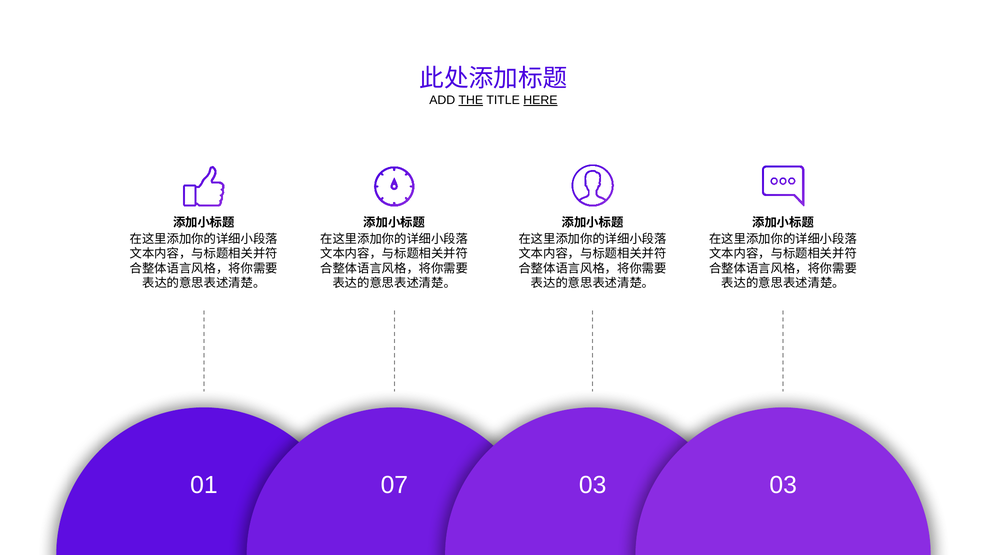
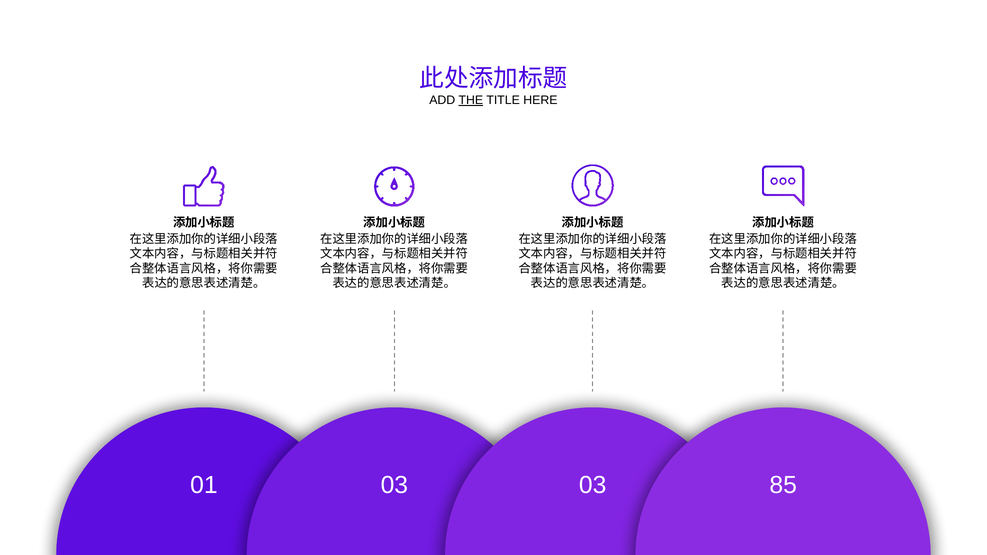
HERE underline: present -> none (540, 100)
01 07: 07 -> 03 (394, 485)
03 03: 03 -> 85 (783, 485)
